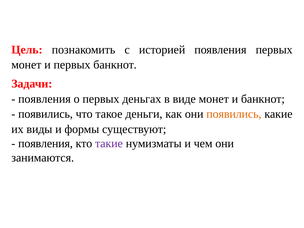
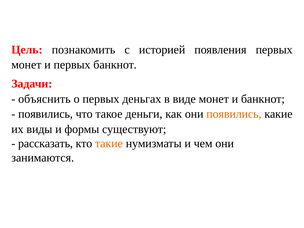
появления: появления -> объяснить (44, 99)
появления: появления -> рассказать (46, 143)
такие colour: purple -> orange (109, 143)
